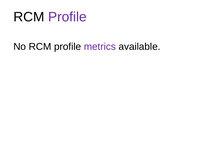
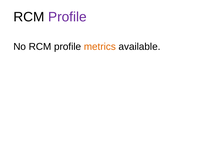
metrics colour: purple -> orange (100, 47)
